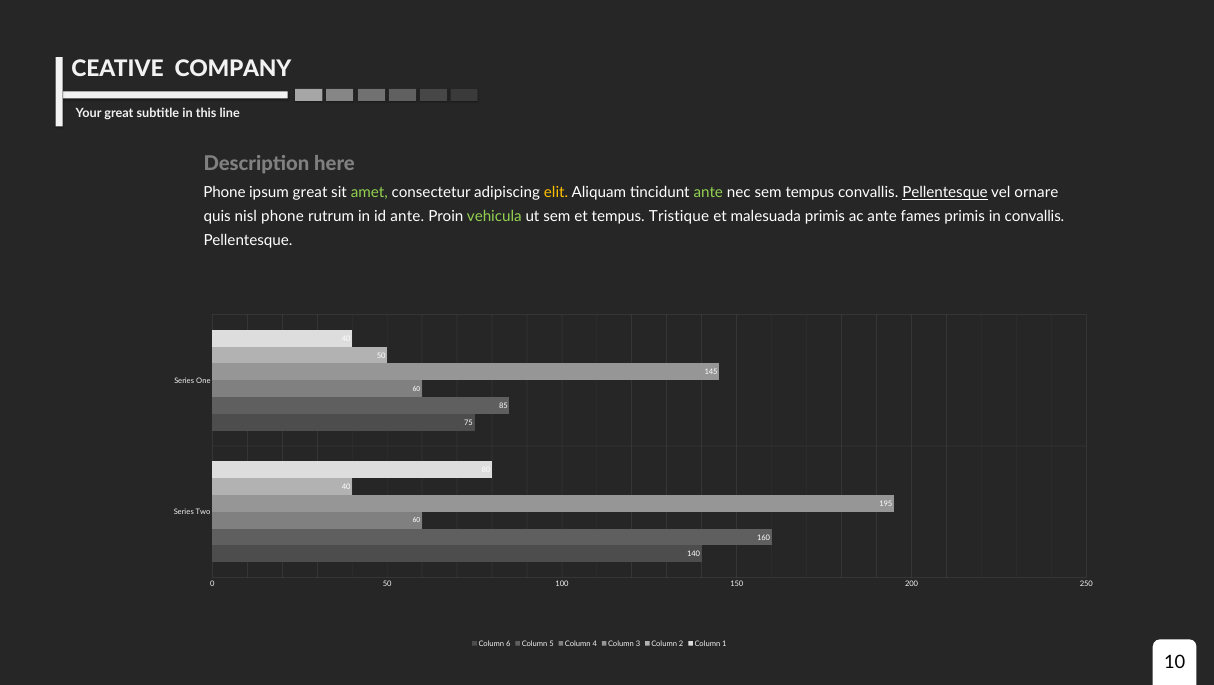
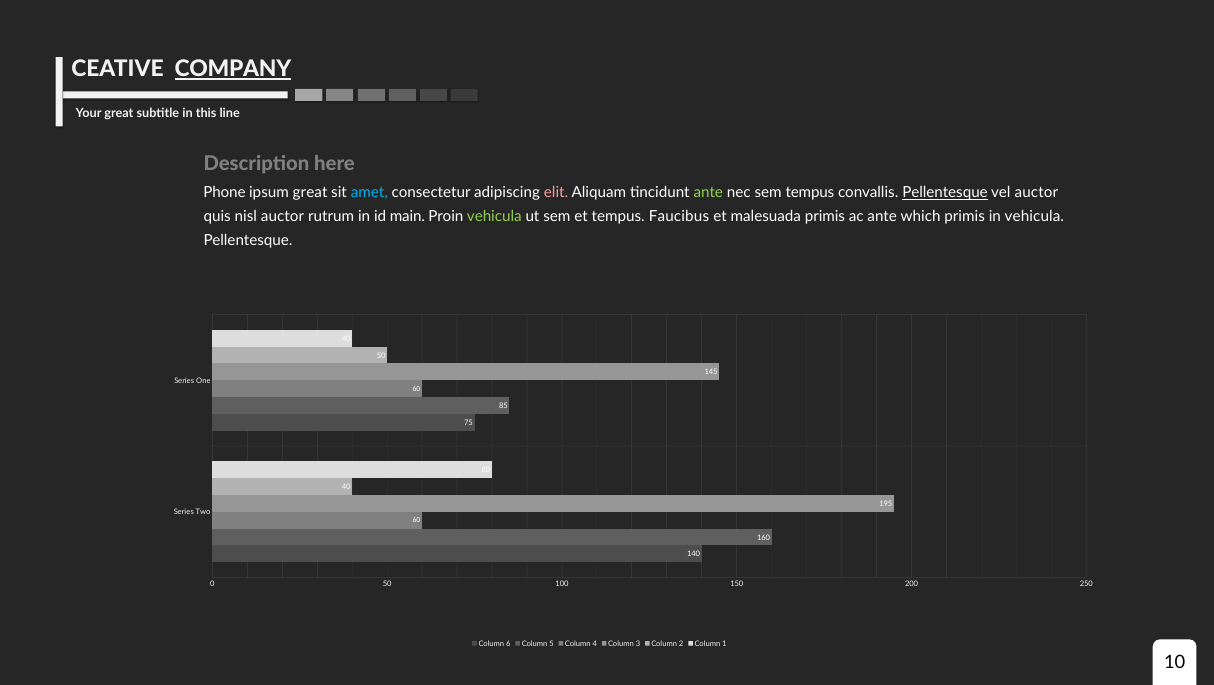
COMPANY underline: none -> present (233, 69)
amet colour: light green -> light blue (369, 193)
elit colour: yellow -> pink (556, 193)
vel ornare: ornare -> auctor (1036, 193)
nisl phone: phone -> auctor (283, 217)
id ante: ante -> main (407, 217)
Tristique: Tristique -> Faucibus (679, 217)
fames: fames -> which (921, 217)
in convallis: convallis -> vehicula (1034, 217)
